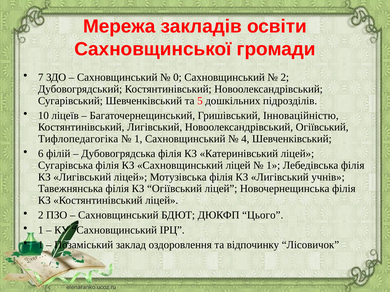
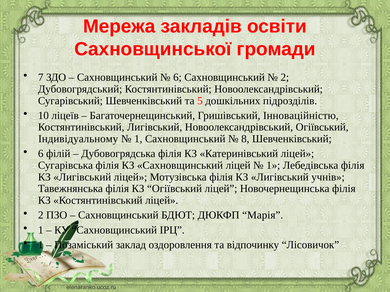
0: 0 -> 6 (177, 77)
Тифлопедагогіка: Тифлопедагогіка -> Індивідуальному (78, 139)
4: 4 -> 8 (245, 139)
Цього: Цього -> Марія (263, 216)
